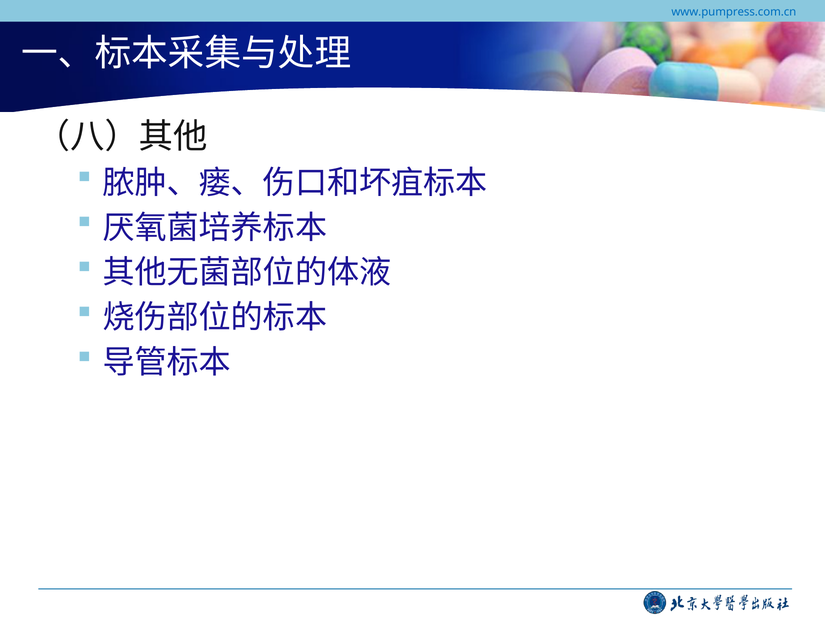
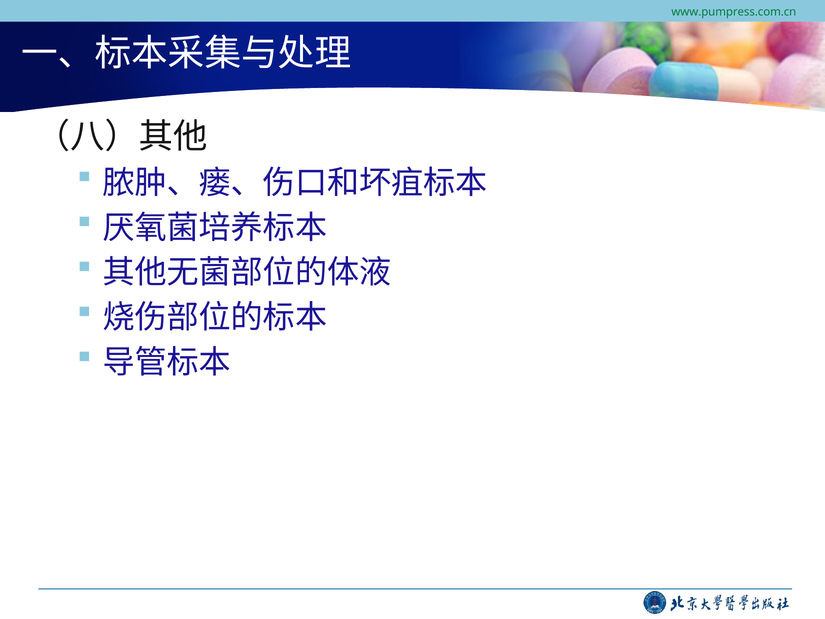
www.pumpress.com.cn colour: blue -> green (734, 12)
